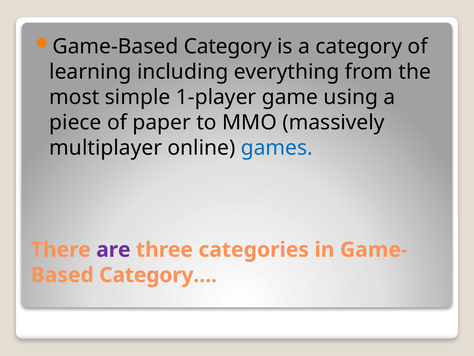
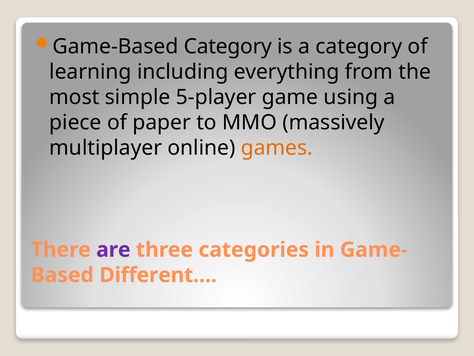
1-player: 1-player -> 5-player (216, 97)
games colour: blue -> orange (277, 148)
Category…: Category… -> Different… (158, 275)
